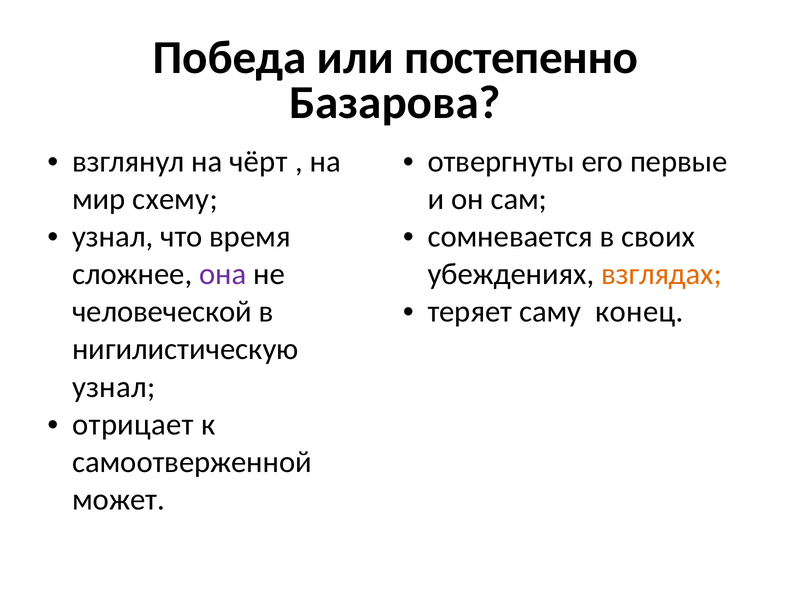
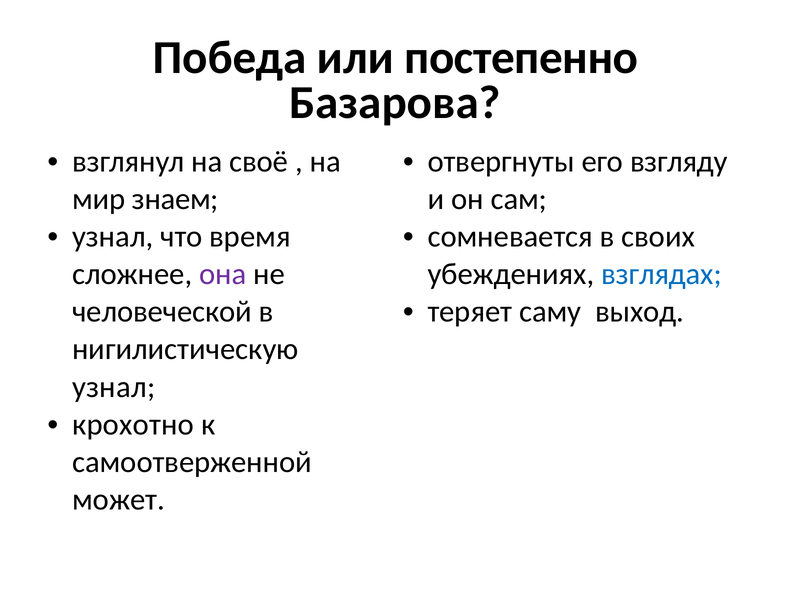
чёрт: чёрт -> своё (259, 161)
первые: первые -> взгляду (679, 161)
схему: схему -> знаем (175, 199)
взглядах colour: orange -> blue (662, 274)
конец: конец -> выход (640, 311)
отрицает: отрицает -> крохотно (133, 424)
